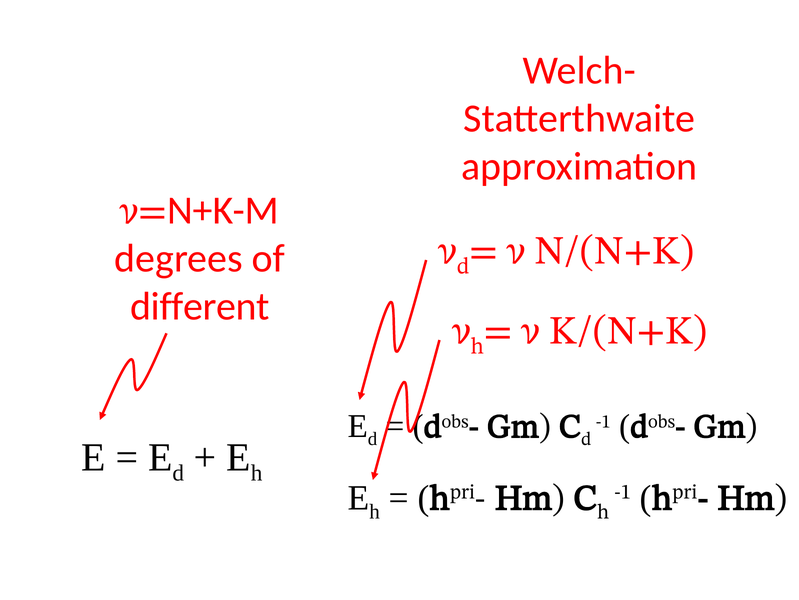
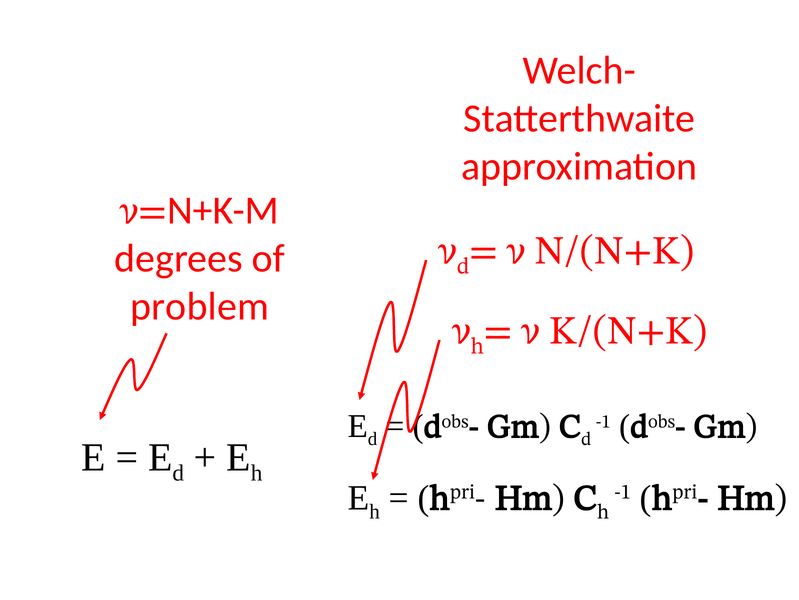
different: different -> problem (200, 306)
